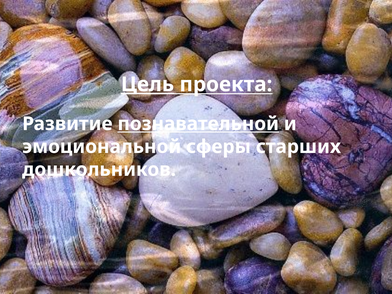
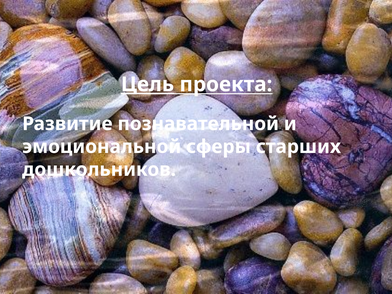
познавательной underline: present -> none (198, 124)
